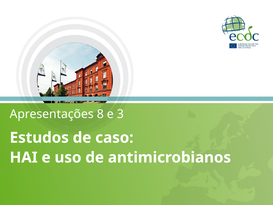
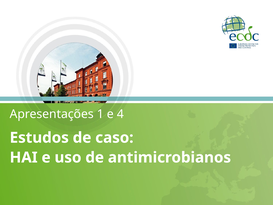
8: 8 -> 1 (100, 114)
3: 3 -> 4 (120, 114)
